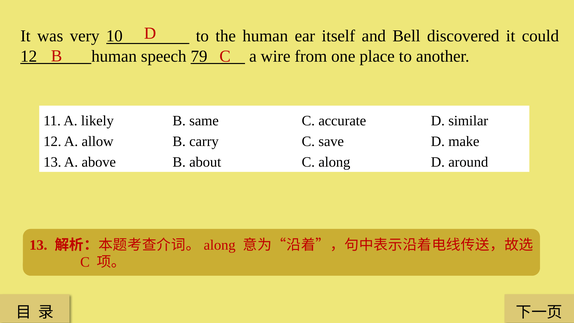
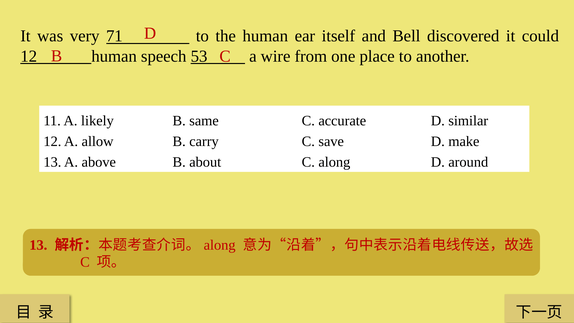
10: 10 -> 71 (114, 36)
79: 79 -> 53 (199, 56)
